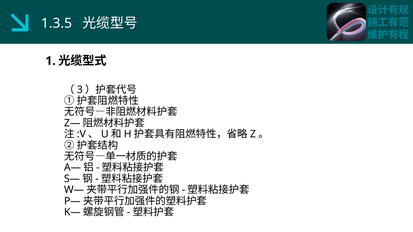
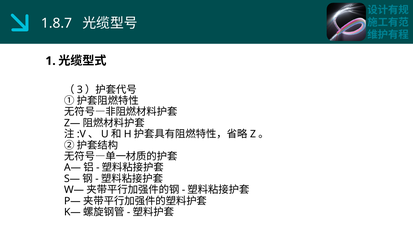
1.3.5: 1.3.5 -> 1.8.7 (56, 23)
